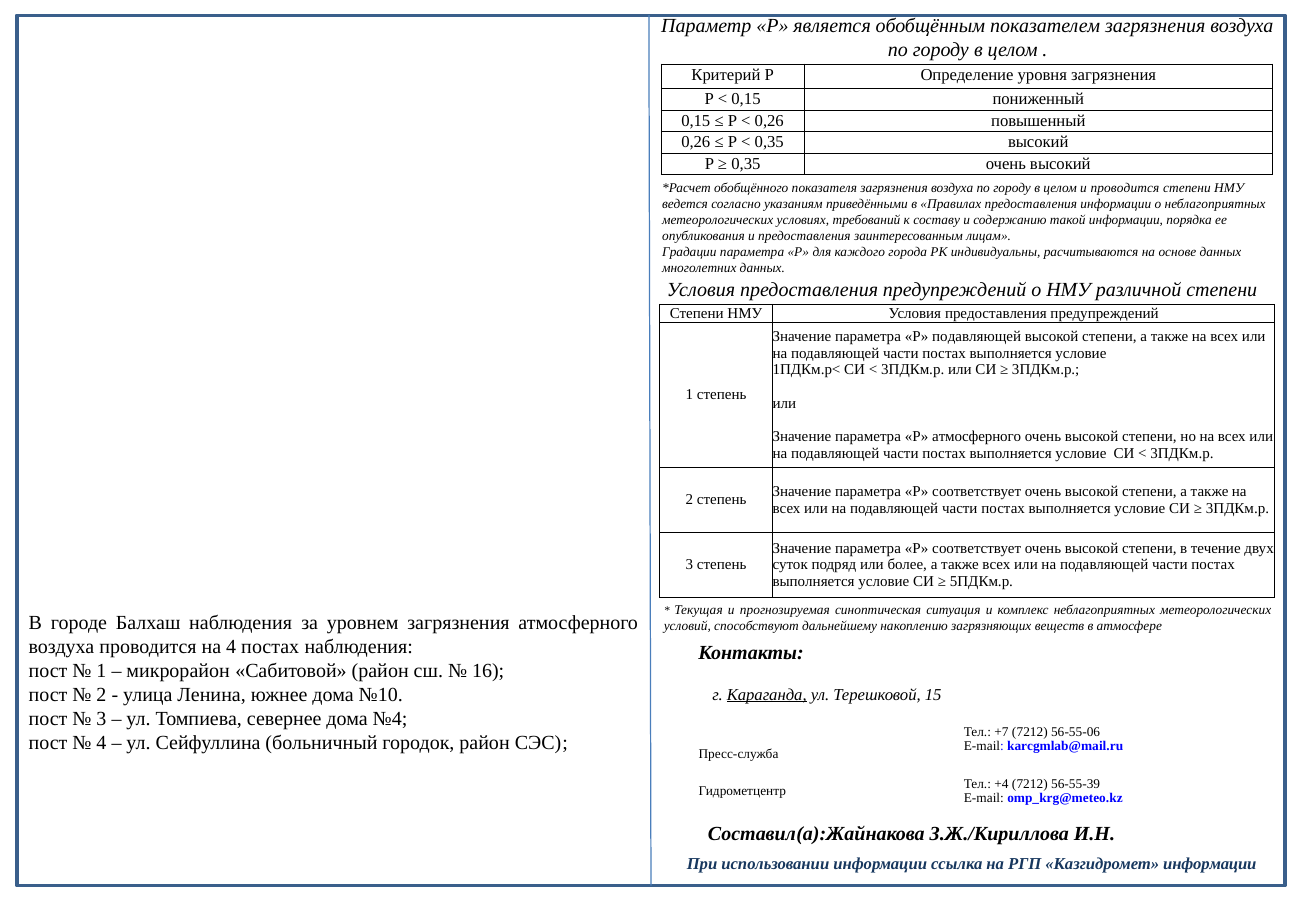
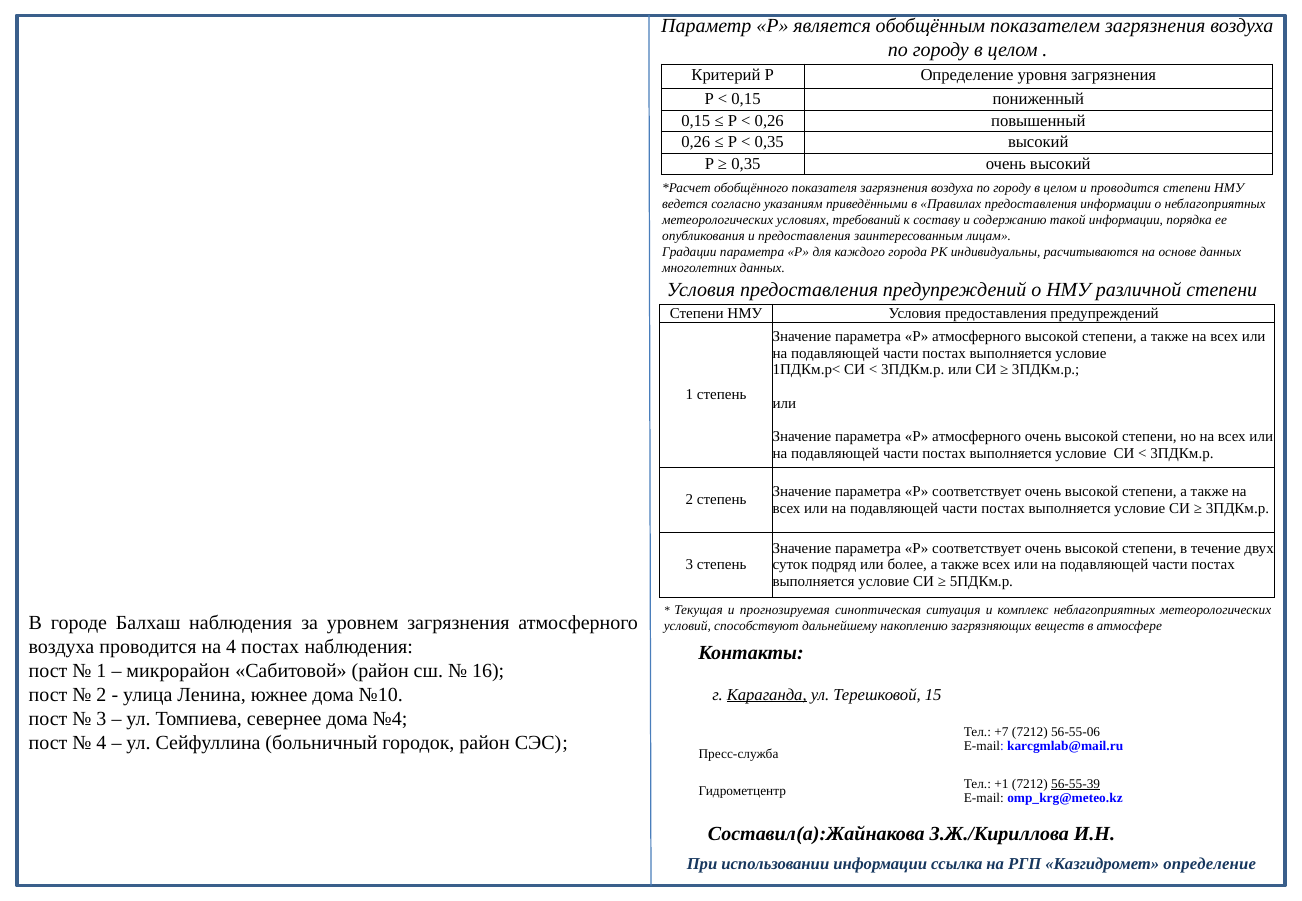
подавляющей: подавляющей -> атмосферного (977, 337)
+4: +4 -> +1 (1001, 784)
56-55-39 underline: none -> present (1076, 784)
Казгидромет информации: информации -> определение (1210, 864)
